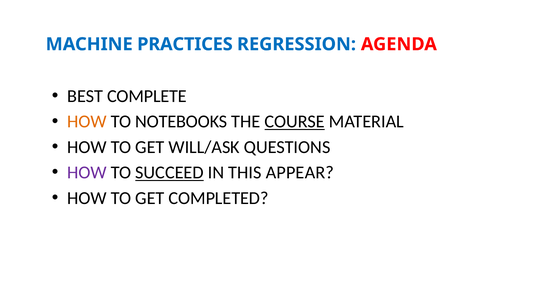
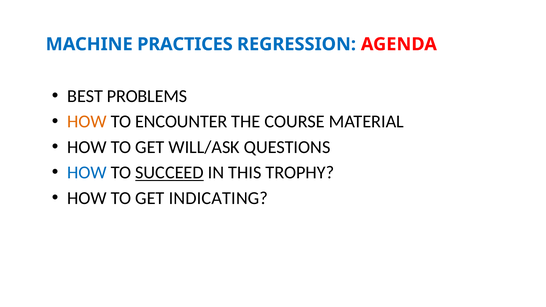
COMPLETE: COMPLETE -> PROBLEMS (147, 96)
NOTEBOOKS: NOTEBOOKS -> ENCOUNTER (181, 122)
COURSE underline: present -> none (295, 122)
HOW colour: purple -> blue (87, 173)
APPEAR: APPEAR -> TROPHY (300, 173)
COMPLETED: COMPLETED -> INDICATING (218, 198)
